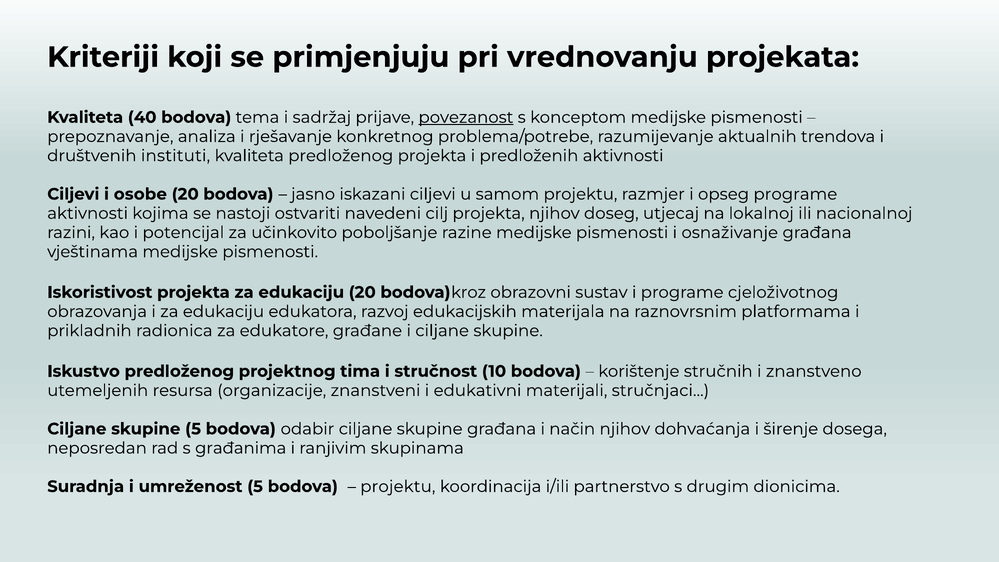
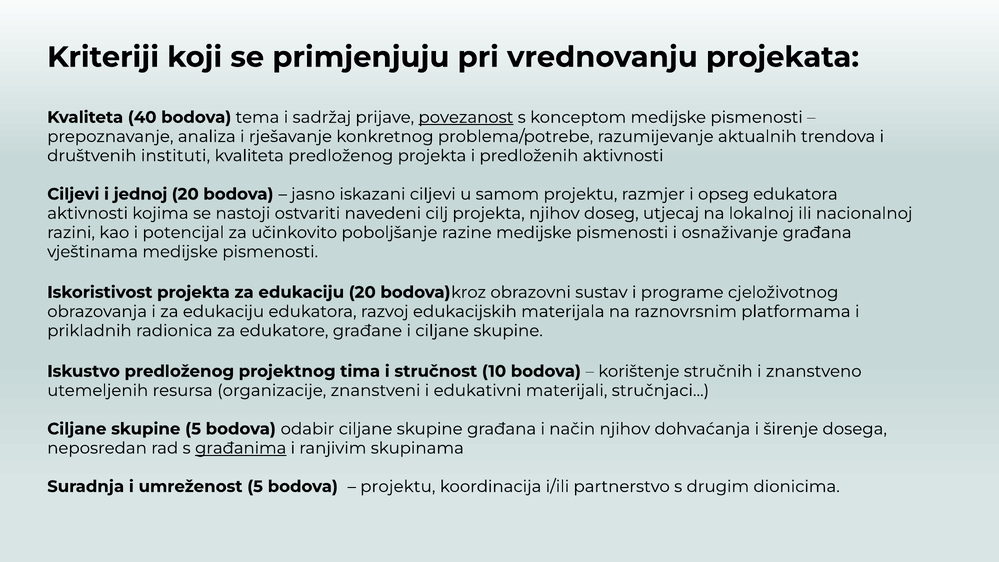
osobe: osobe -> jednoj (140, 194)
opseg programe: programe -> edukatora (795, 194)
građanima underline: none -> present (241, 448)
